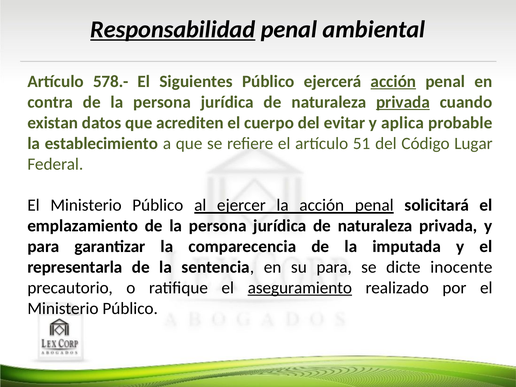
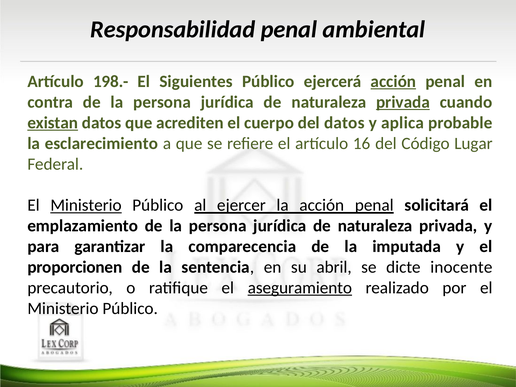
Responsabilidad underline: present -> none (173, 30)
578.-: 578.- -> 198.- (111, 81)
existan underline: none -> present (53, 123)
del evitar: evitar -> datos (344, 123)
establecimiento: establecimiento -> esclarecimiento (101, 143)
51: 51 -> 16 (362, 143)
Ministerio underline: none -> present (86, 205)
representarla: representarla -> proporcionen (75, 267)
su para: para -> abril (334, 267)
